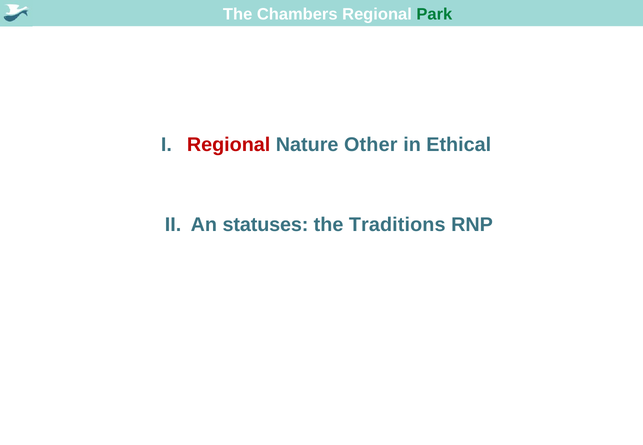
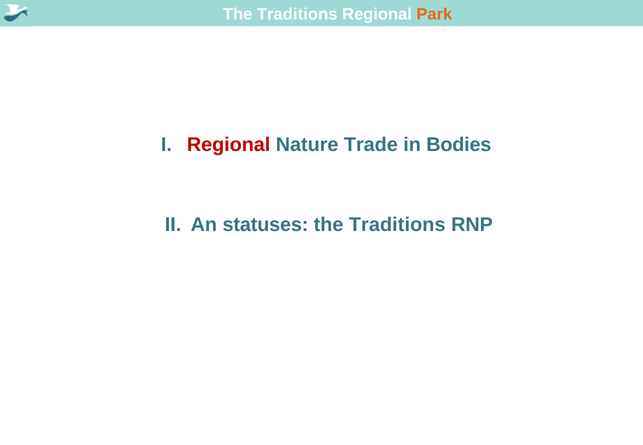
Chambers: Chambers -> Traditions (297, 14)
Park colour: green -> orange (434, 14)
Other: Other -> Trade (371, 145)
Ethical: Ethical -> Bodies (459, 145)
